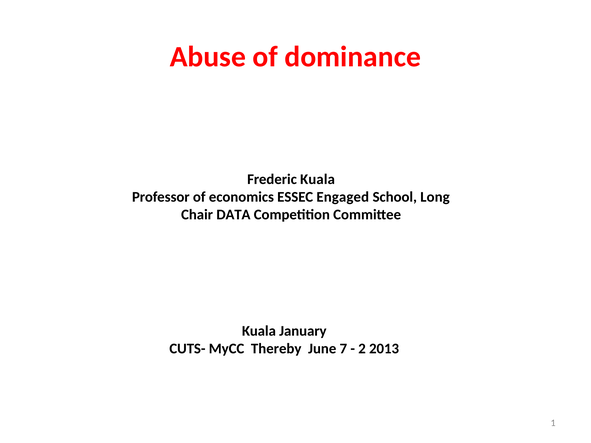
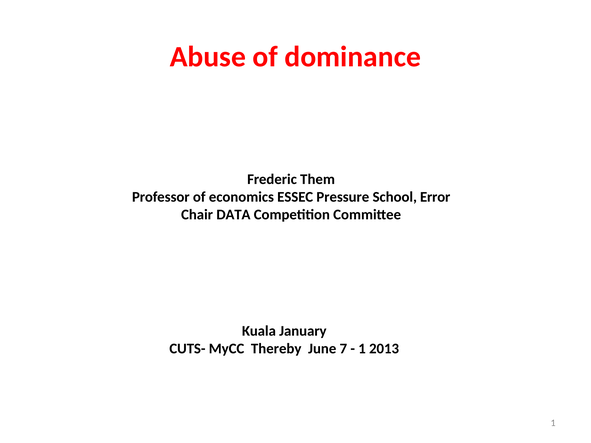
Frederic Kuala: Kuala -> Them (318, 179)
Engaged: Engaged -> Pressure (343, 197)
Long: Long -> Error (435, 197)
2: 2 -> 1 (362, 349)
